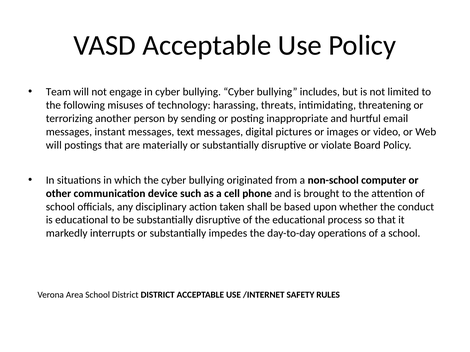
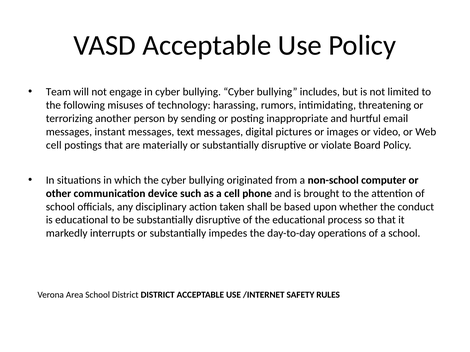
threats: threats -> rumors (279, 105)
will: will -> cell (54, 145)
